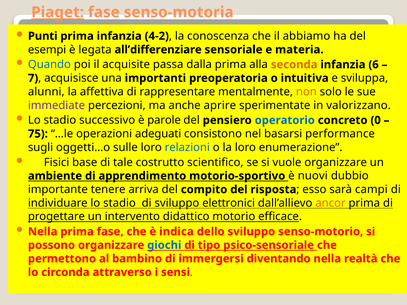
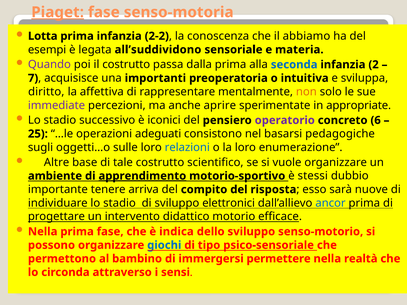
Punti: Punti -> Lotta (43, 36)
4-2: 4-2 -> 2-2 (157, 36)
all’differenziare: all’differenziare -> all’suddividono (158, 50)
Quando colour: blue -> purple (49, 65)
il acquisite: acquisite -> costrutto (126, 65)
seconda colour: orange -> blue (294, 65)
6: 6 -> 2 (374, 65)
alunni: alunni -> diritto (46, 92)
valorizzano: valorizzano -> appropriate (359, 105)
parole: parole -> iconici (164, 120)
operatorio colour: blue -> purple (285, 120)
0: 0 -> 6 (376, 120)
75: 75 -> 25 (38, 134)
performance: performance -> pedagogiche (340, 134)
Fisici: Fisici -> Altre (57, 162)
apprendimento underline: none -> present (142, 176)
nuovi: nuovi -> stessi (313, 176)
campi: campi -> nuove (371, 190)
ancor colour: orange -> blue (331, 203)
diventando: diventando -> permettere (279, 259)
